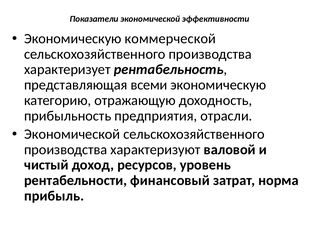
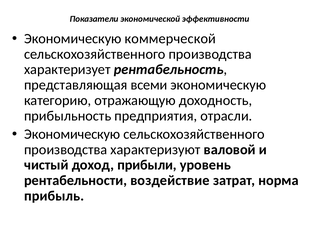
Экономической: Экономической -> Экономическую (72, 134)
ресурсов: ресурсов -> прибыли (147, 165)
финансовый: финансовый -> воздействие (170, 180)
